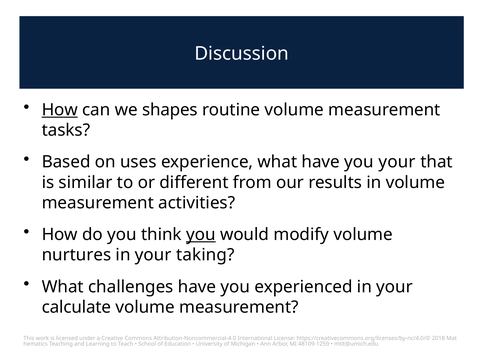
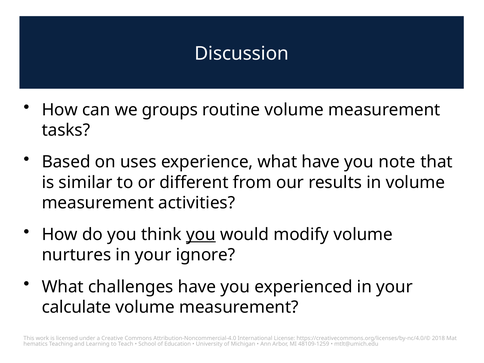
How underline: present -> none (60, 110)
shapes: shapes -> groups (170, 110)
you your: your -> note (397, 162)
taking: taking -> ignore (206, 255)
